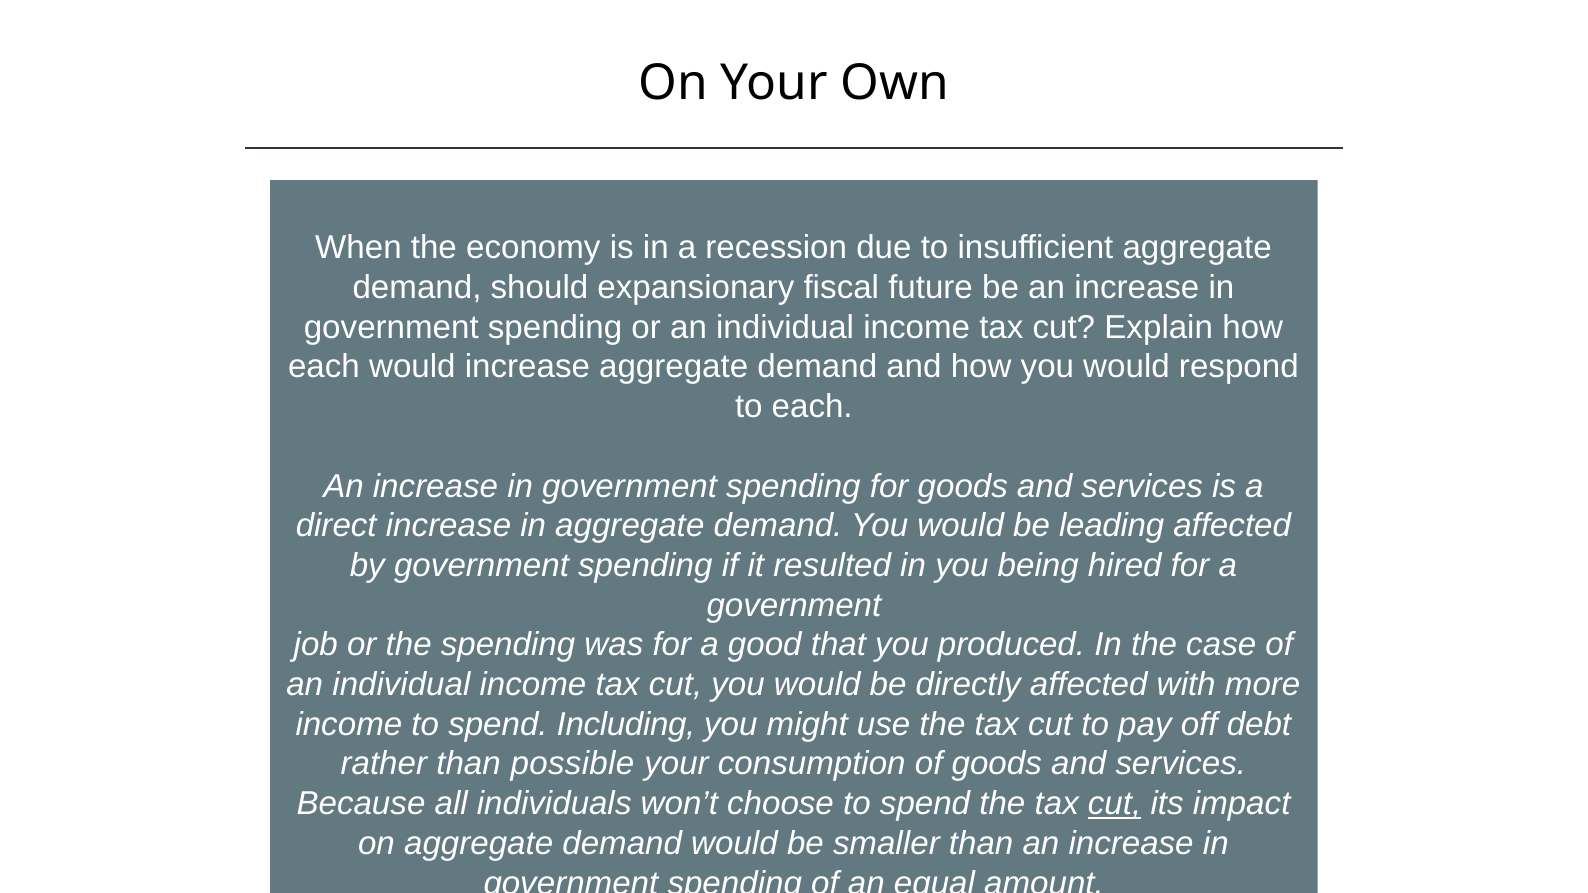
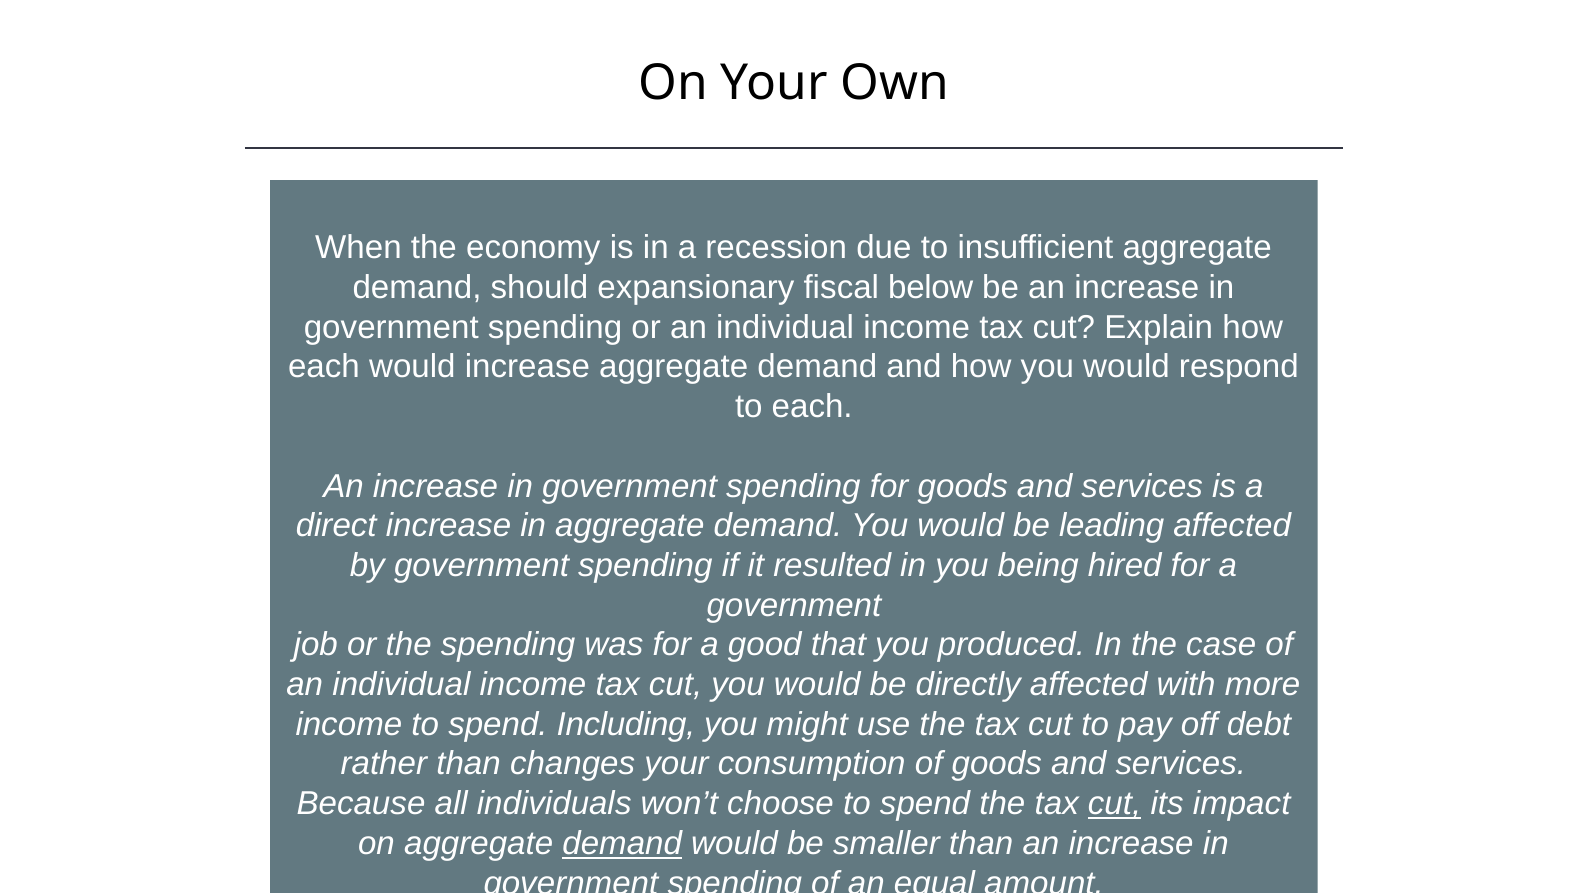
future: future -> below (931, 288)
possible: possible -> changes (573, 764)
demand underline: none -> present (622, 844)
